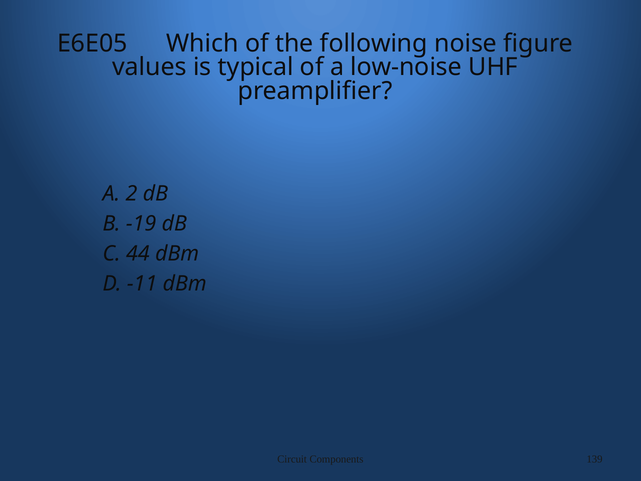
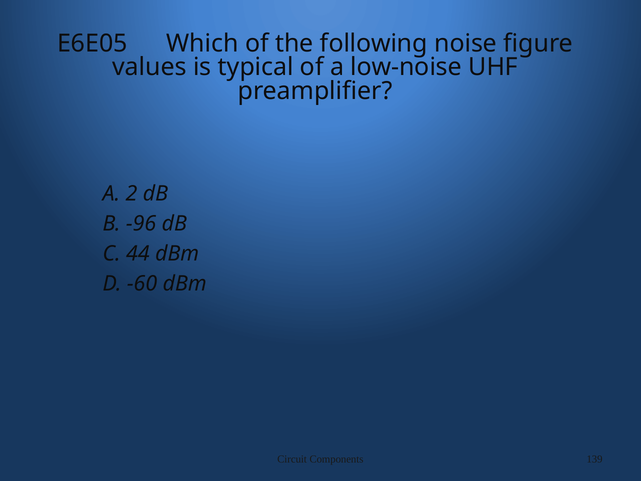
-19: -19 -> -96 (141, 224)
-11: -11 -> -60 (142, 284)
